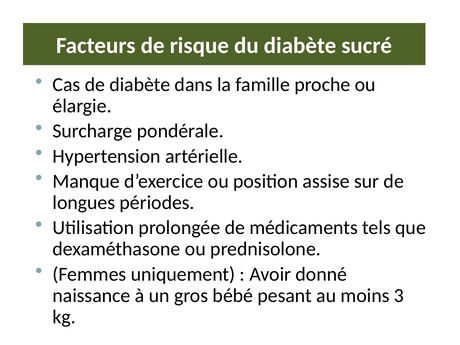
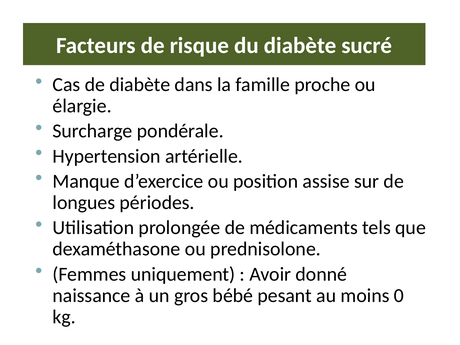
3: 3 -> 0 (399, 296)
